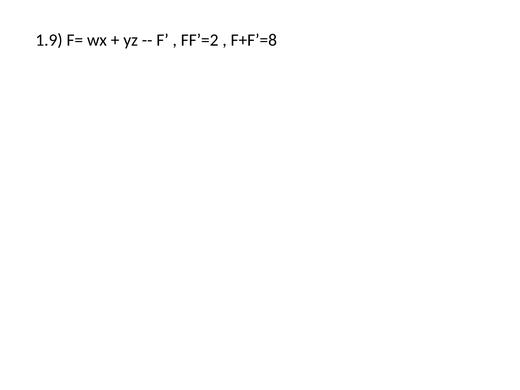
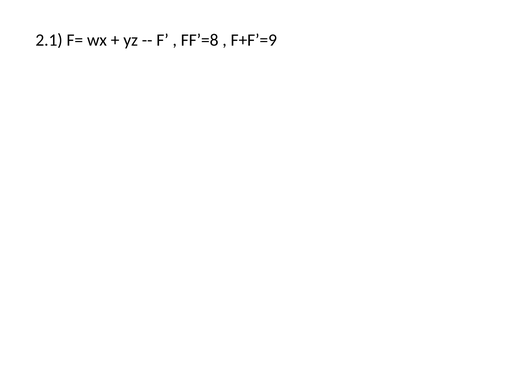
1.9: 1.9 -> 2.1 (49, 40)
FF’=2: FF’=2 -> FF’=8 (200, 40)
F+F’=8: F+F’=8 -> F+F’=9 (254, 40)
